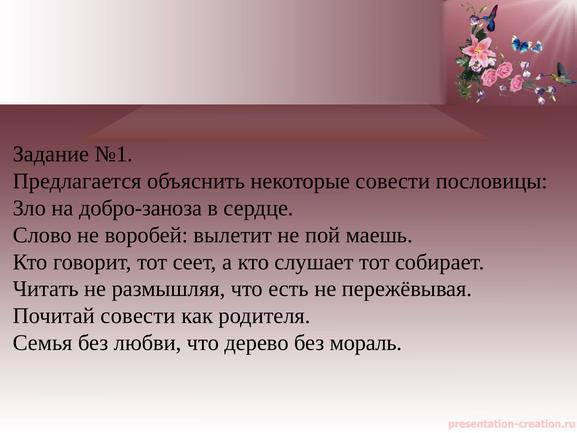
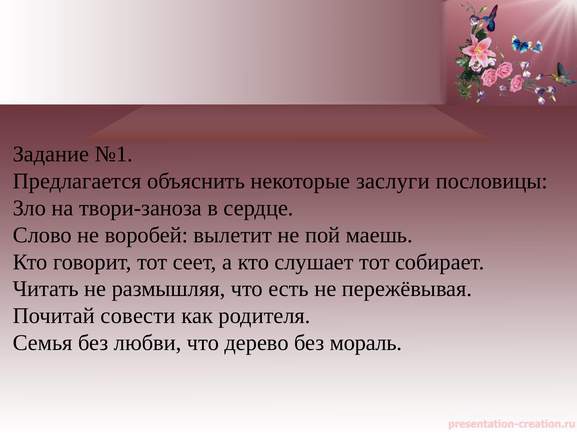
некоторые совести: совести -> заслуги (393, 181)
добро-заноза: добро-заноза -> твори-заноза (141, 208)
